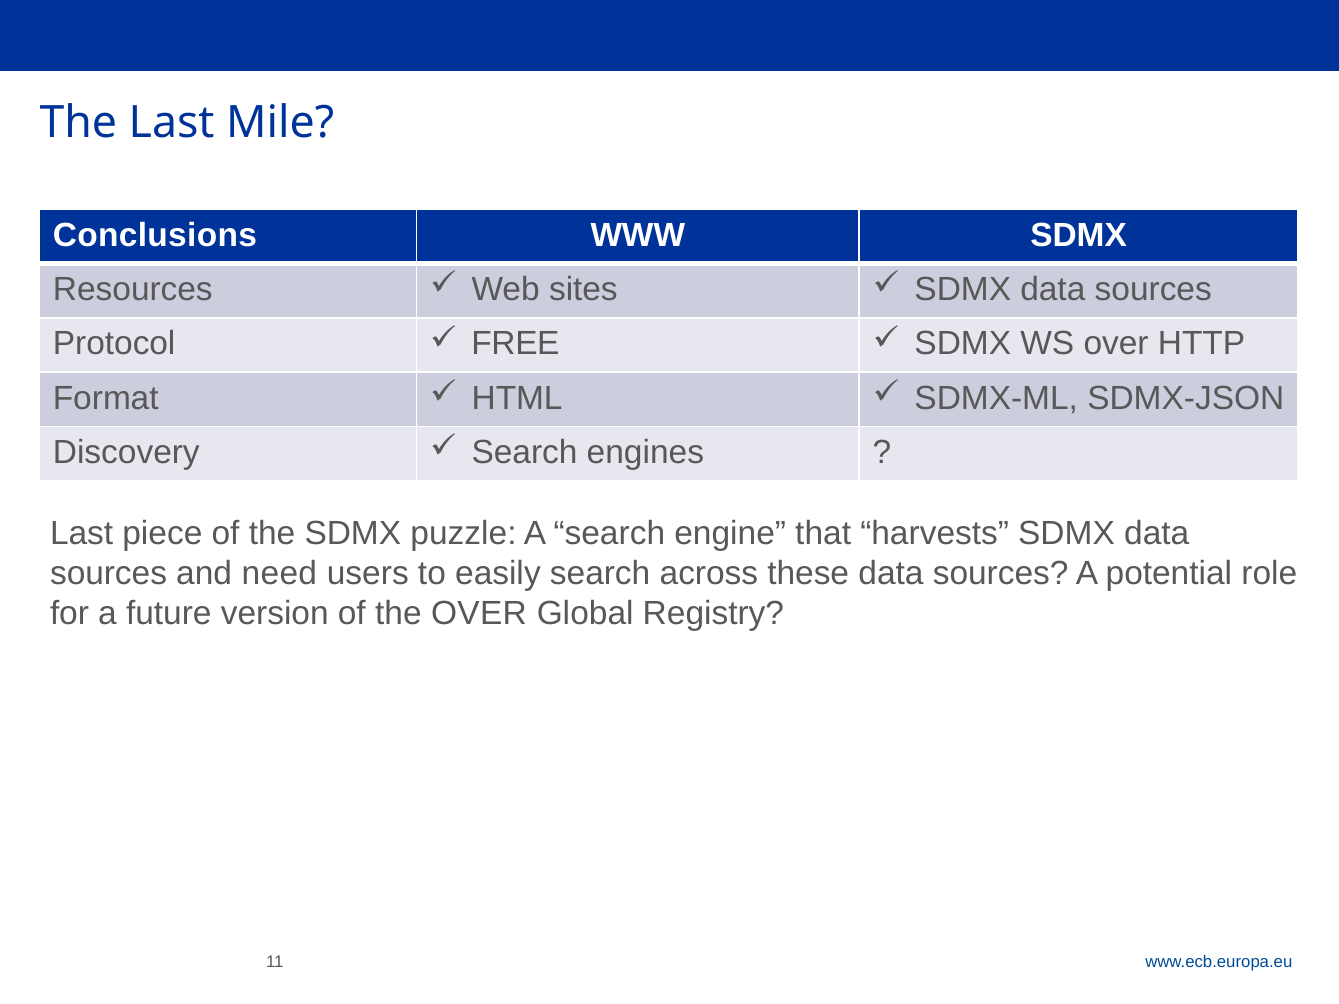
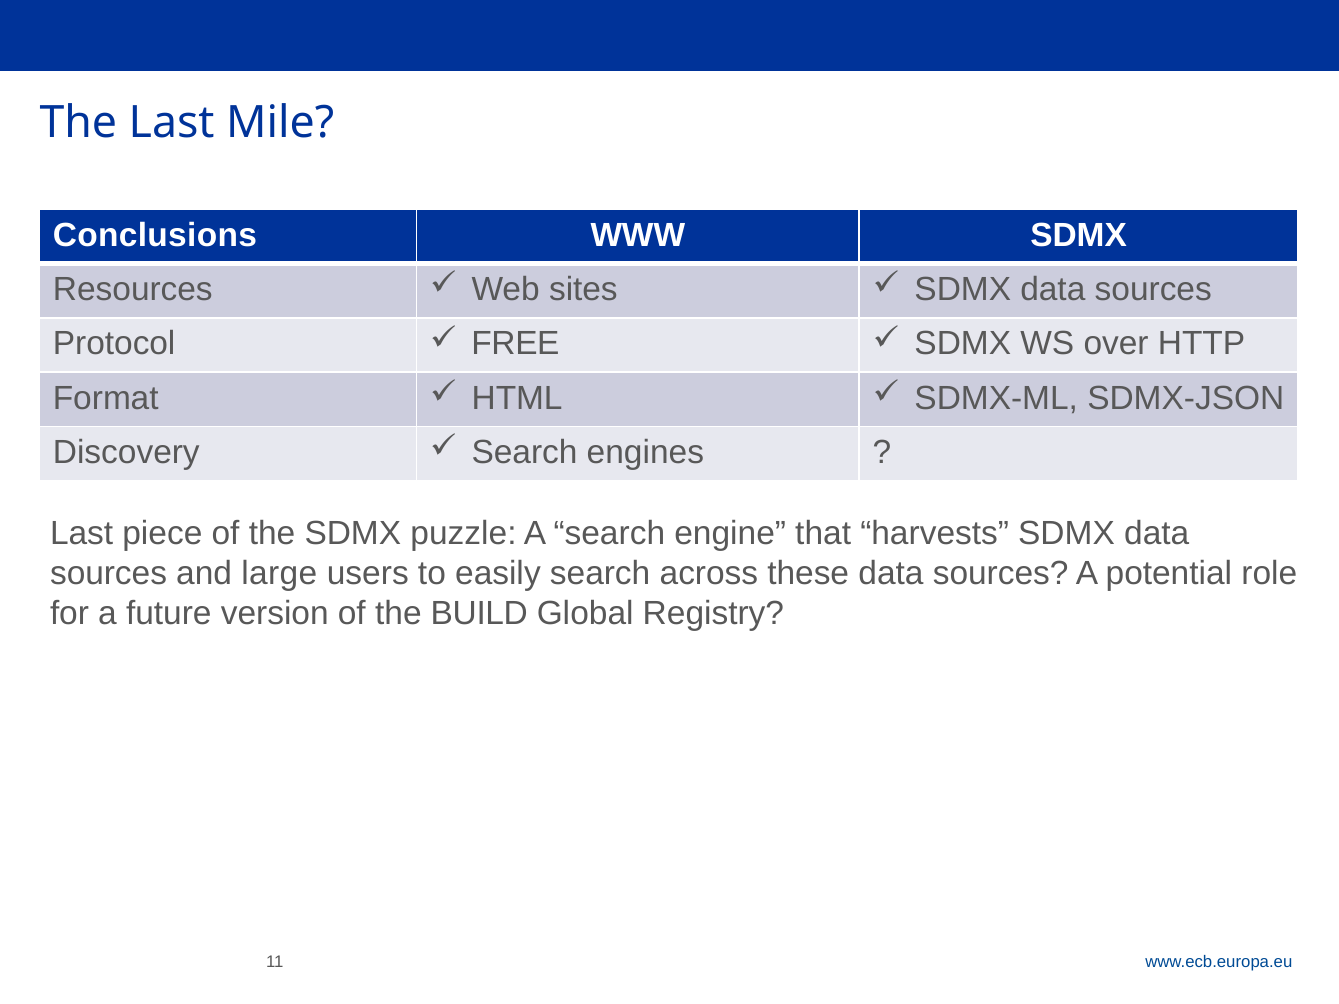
need: need -> large (279, 574)
the OVER: OVER -> BUILD (479, 614)
